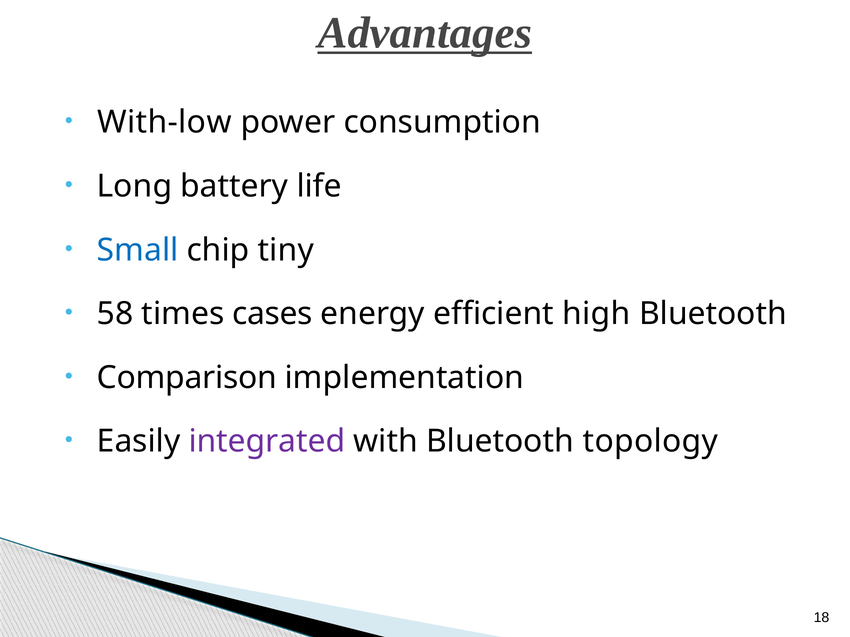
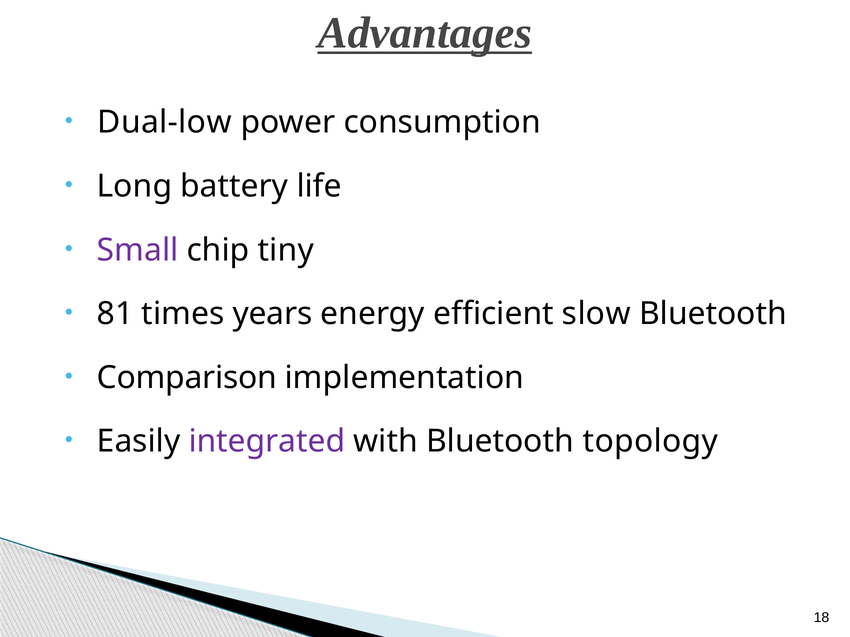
With-low: With-low -> Dual-low (165, 123)
Small colour: blue -> purple (138, 250)
58: 58 -> 81 (115, 314)
cases: cases -> years (272, 314)
high: high -> slow (596, 314)
